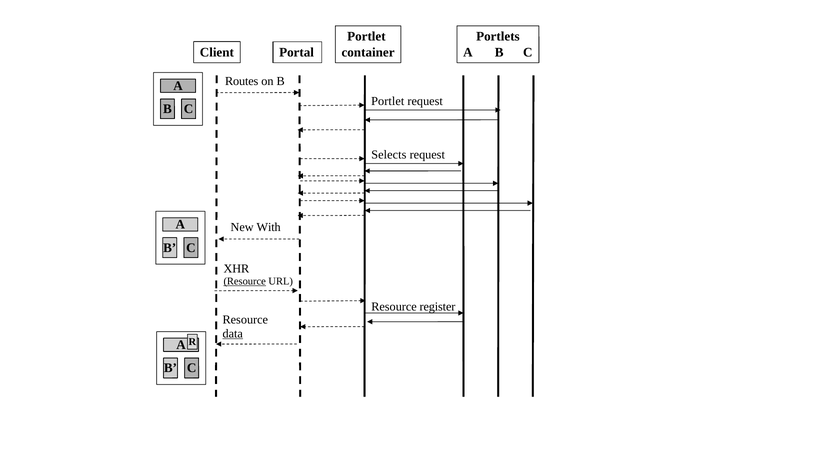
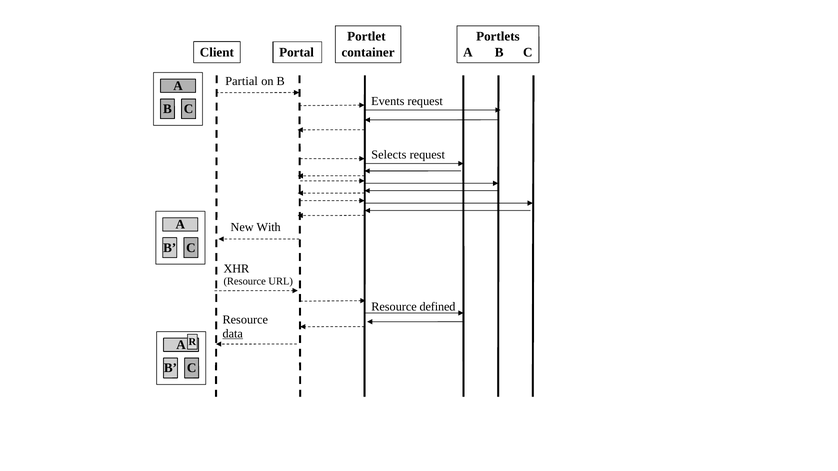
Routes: Routes -> Partial (242, 81)
Portlet: Portlet -> Events (388, 101)
Resource underline: present -> none (245, 282)
register: register -> defined (437, 307)
